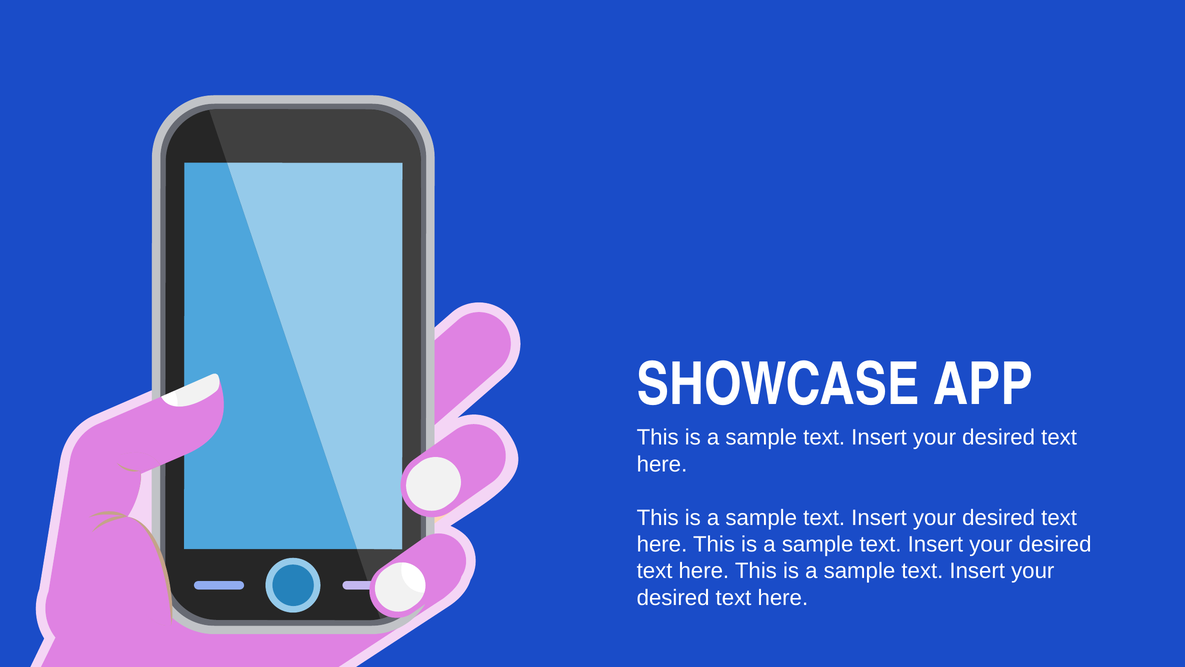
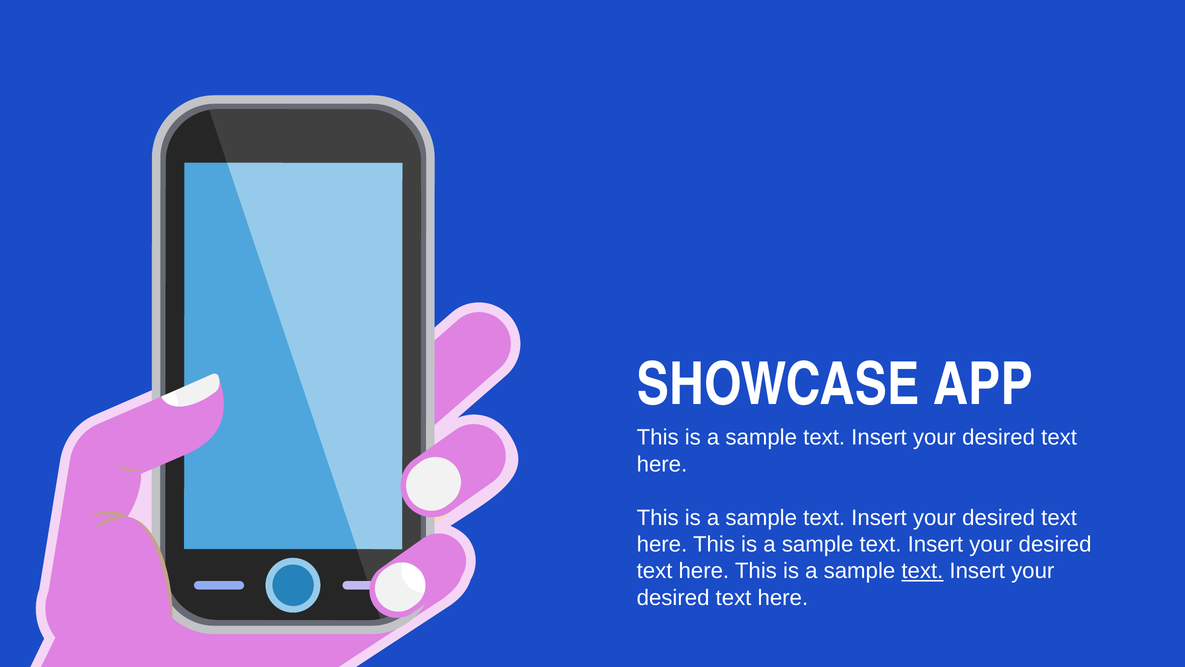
text underline: none -> present (922, 571)
